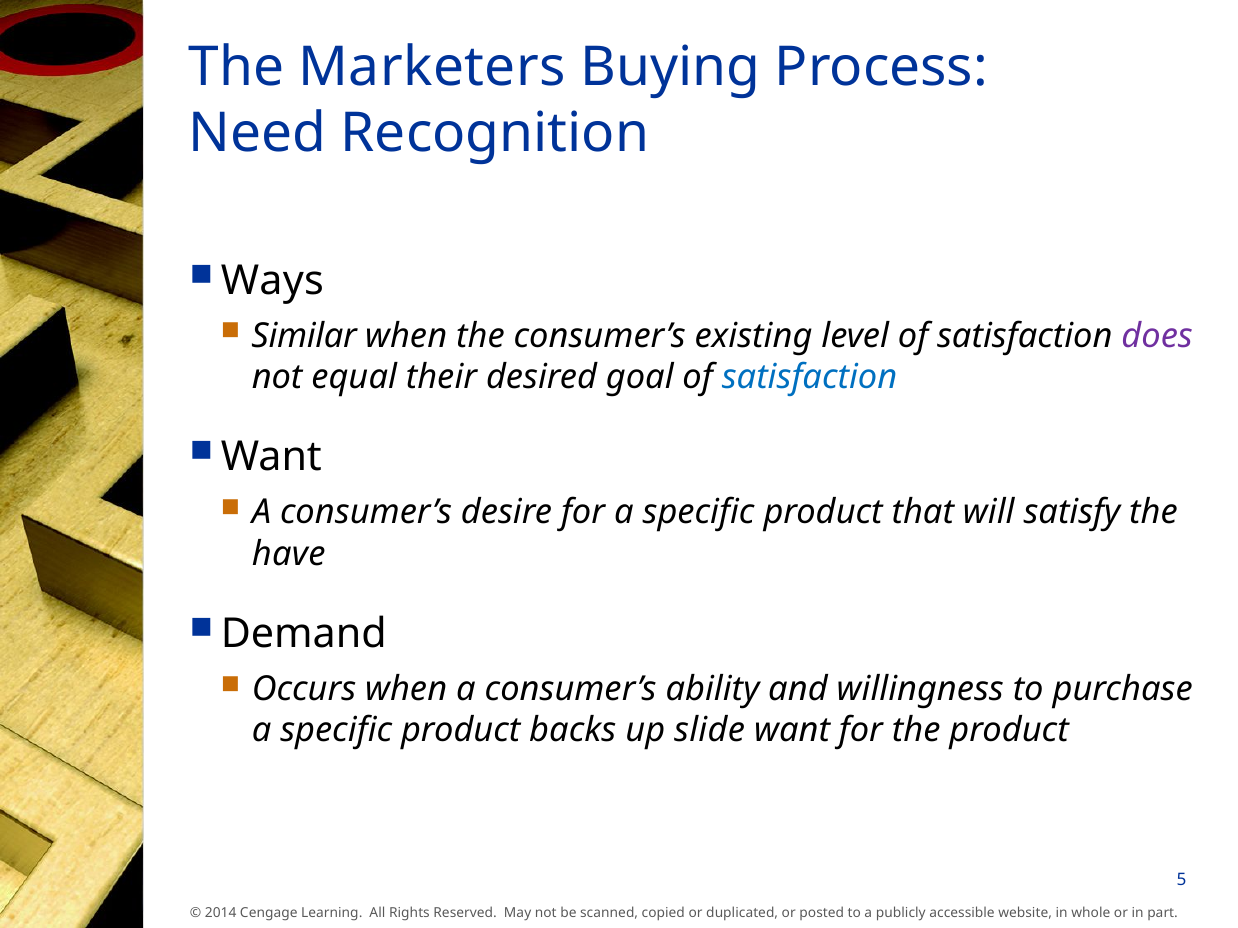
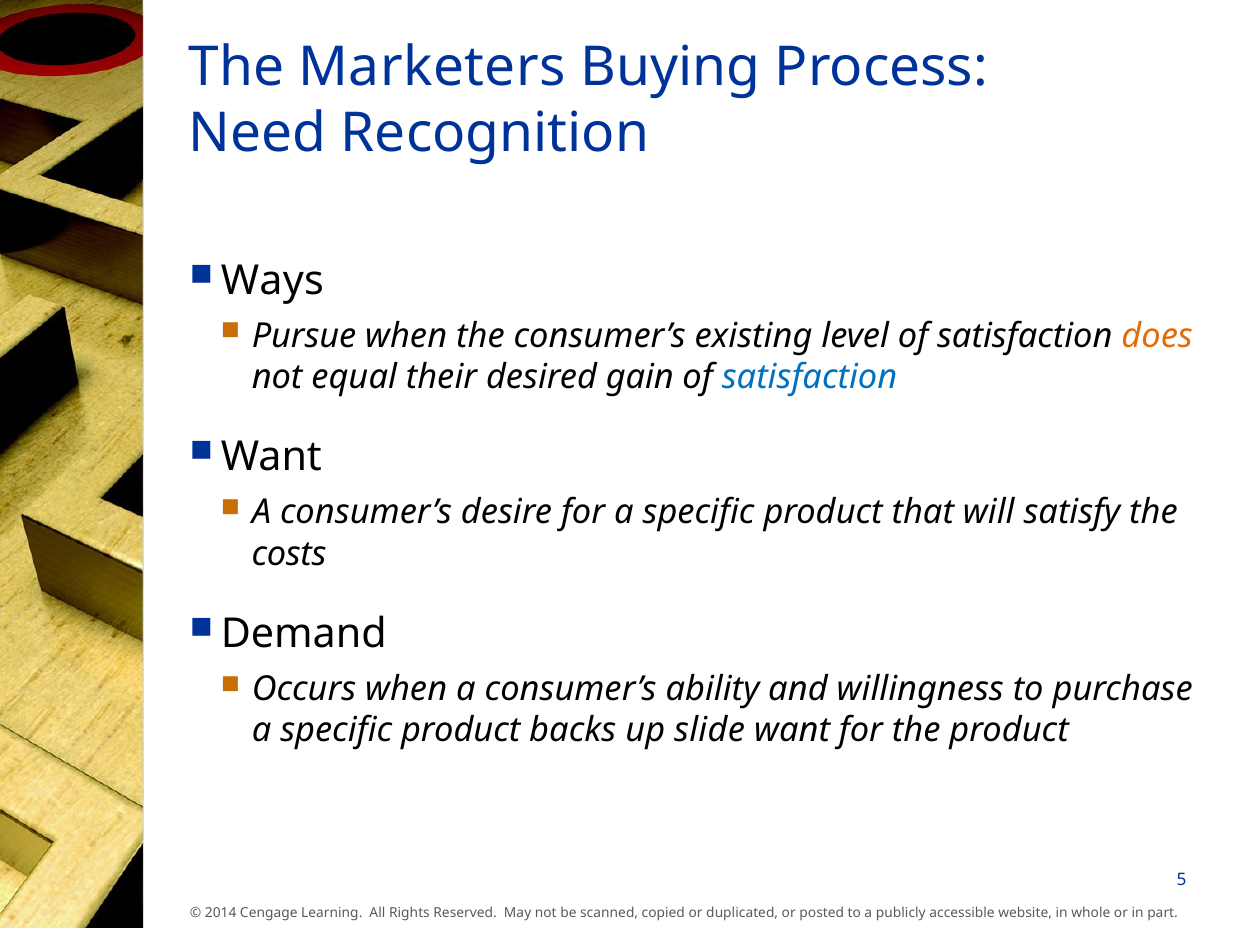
Similar: Similar -> Pursue (304, 336)
does colour: purple -> orange (1157, 336)
goal: goal -> gain (640, 377)
have: have -> costs (289, 554)
